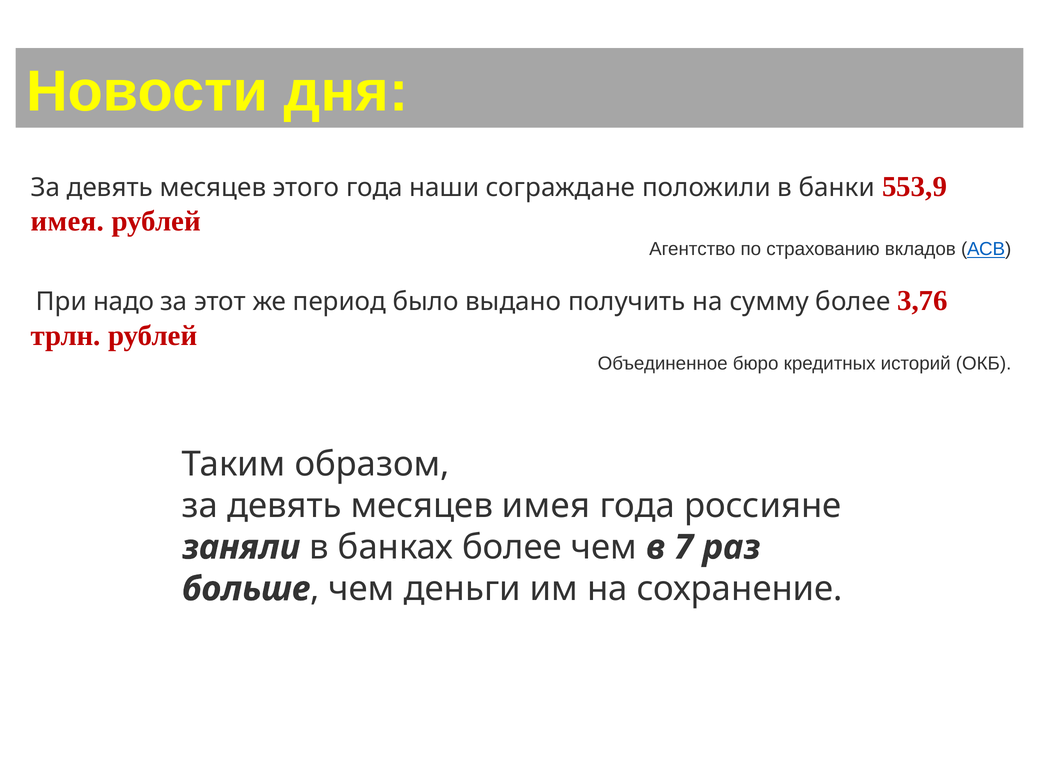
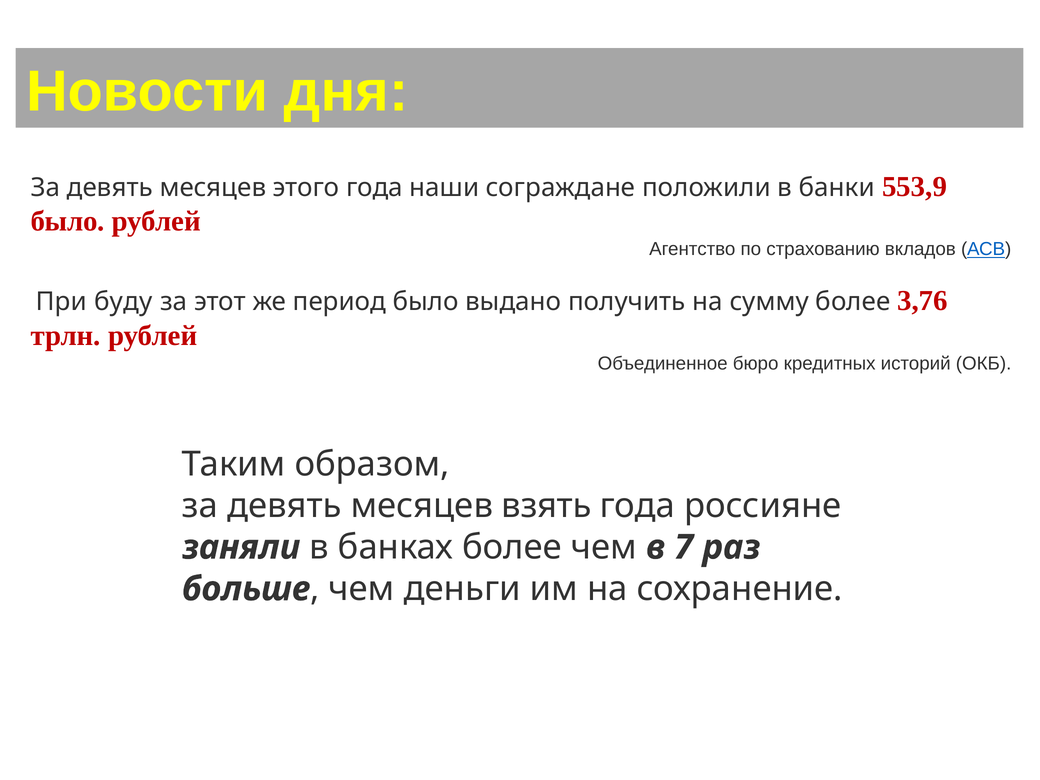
имея: имея -> было (68, 221)
надо: надо -> буду (123, 302)
месяцев имея: имея -> взять (547, 506)
